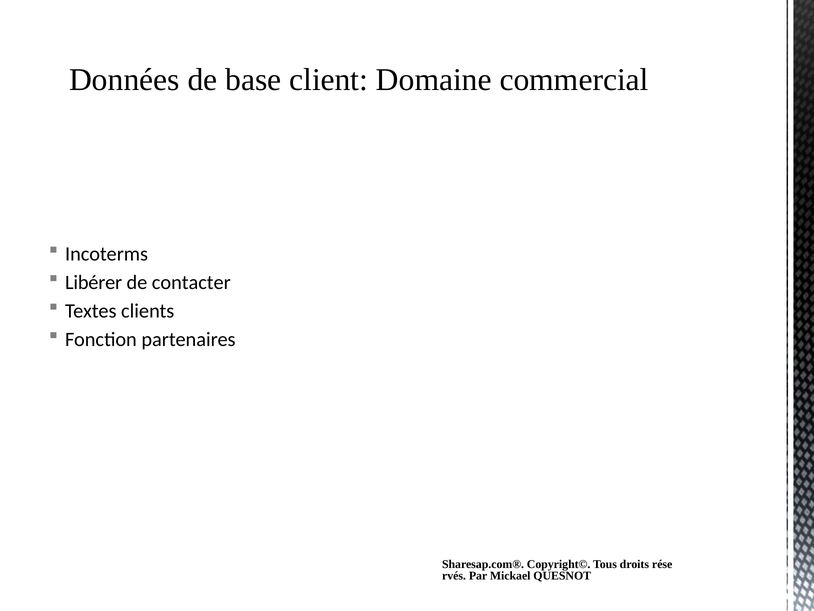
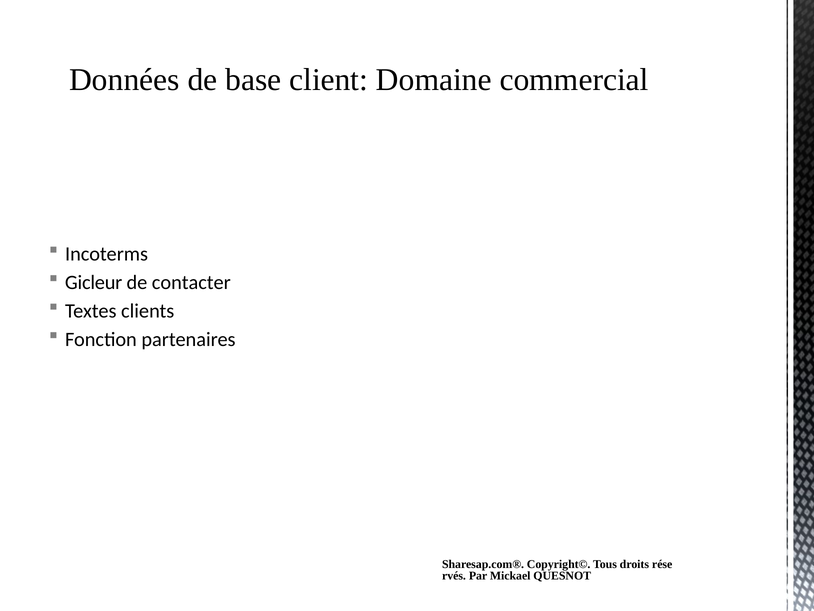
Libérer: Libérer -> Gicleur (94, 282)
